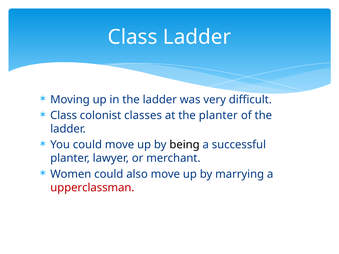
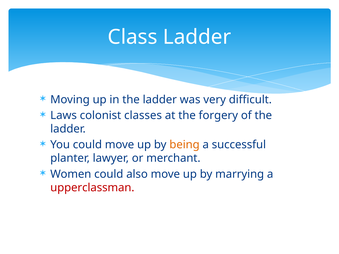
Class: Class -> Laws (64, 115)
the planter: planter -> forgery (218, 115)
being colour: black -> orange (185, 145)
